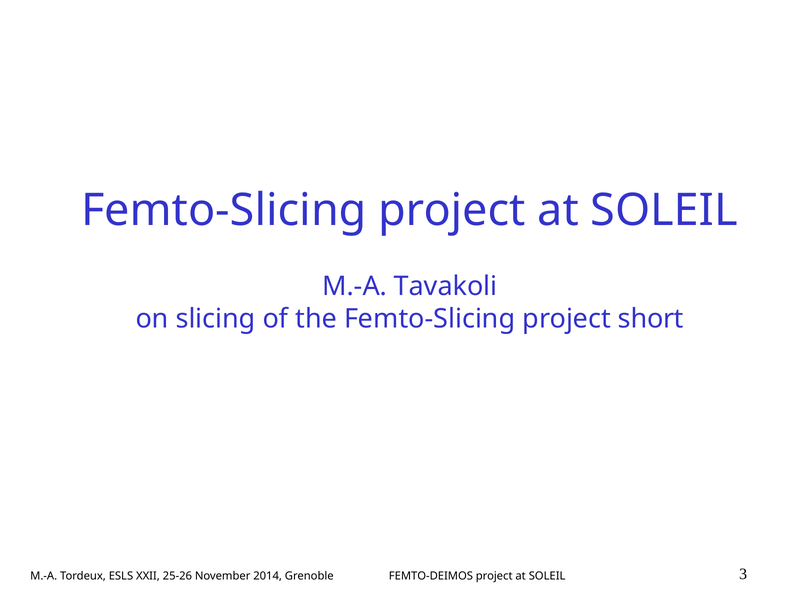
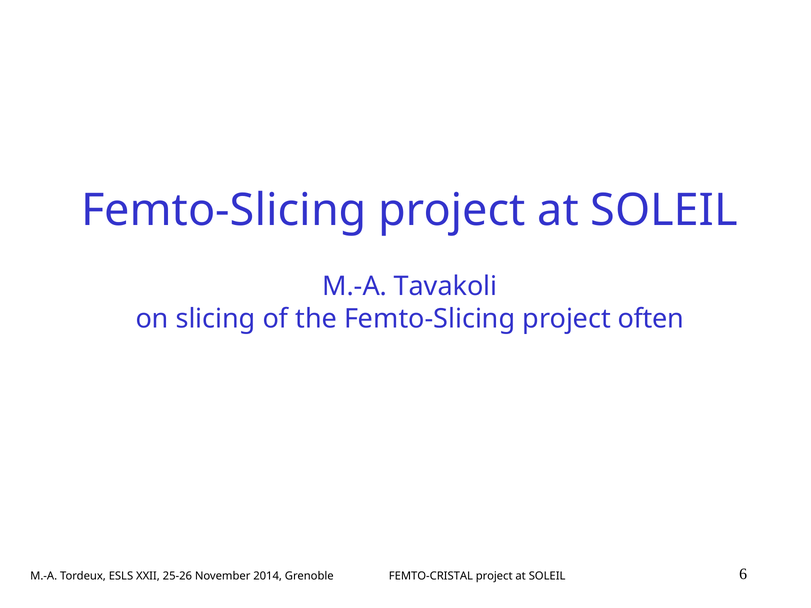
short: short -> often (651, 319)
FEMTO-DEIMOS: FEMTO-DEIMOS -> FEMTO-CRISTAL (431, 576)
3: 3 -> 6 (743, 574)
